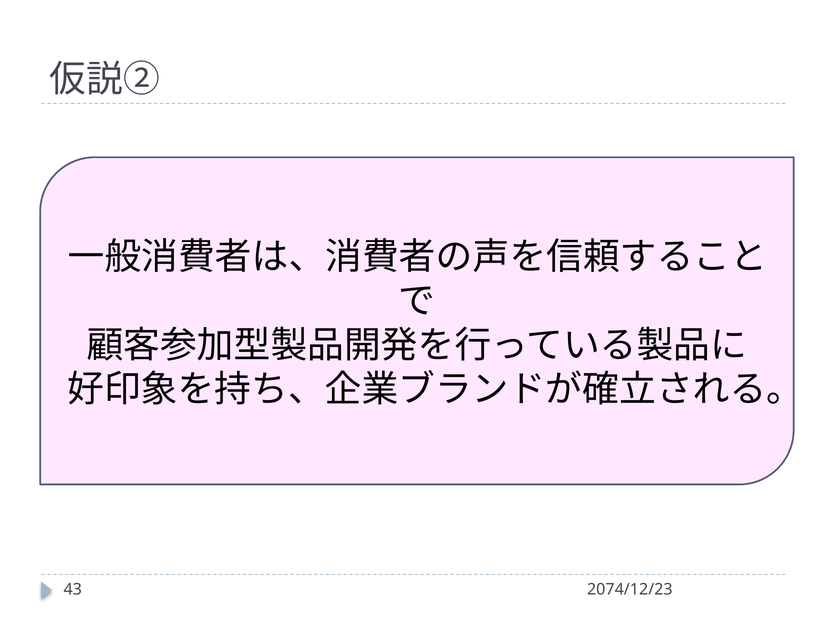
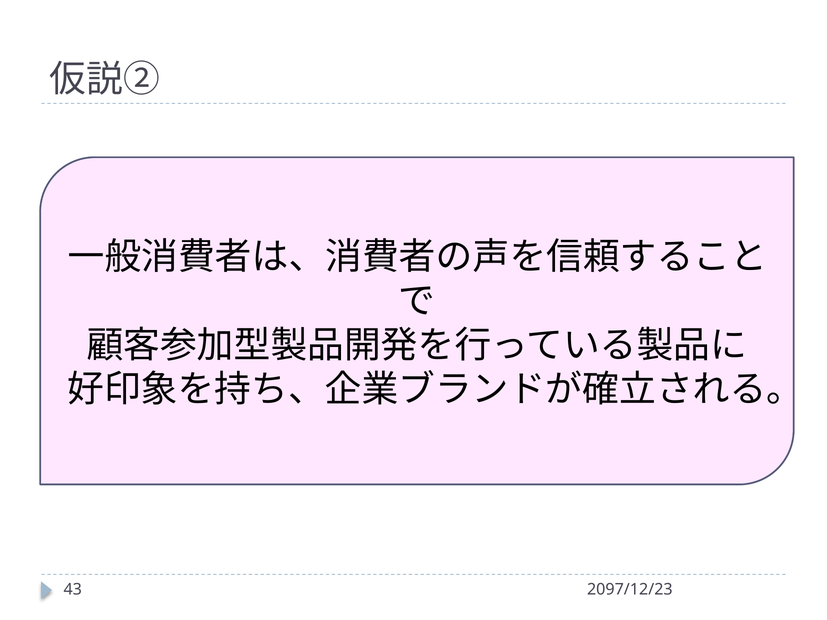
2074/12/23: 2074/12/23 -> 2097/12/23 (630, 590)
